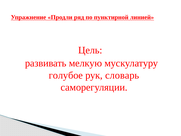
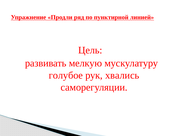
словарь: словарь -> хвались (122, 75)
